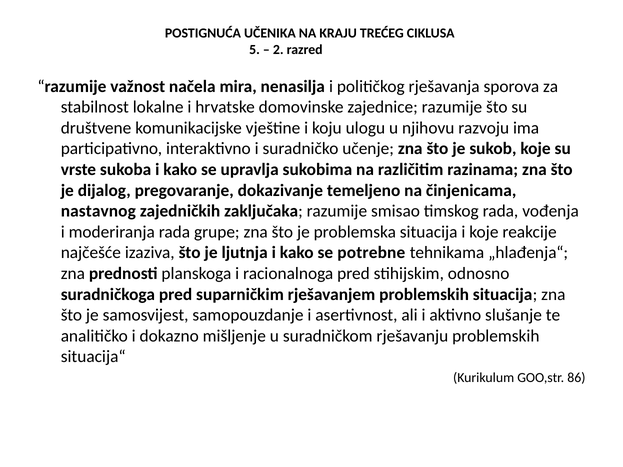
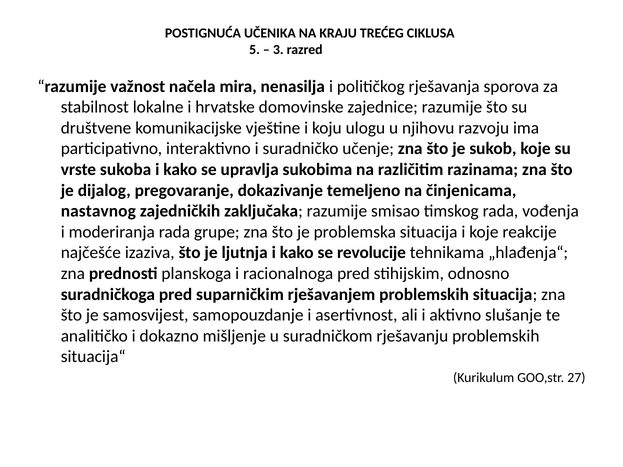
2: 2 -> 3 (278, 50)
potrebne: potrebne -> revolucije (371, 253)
86: 86 -> 27 (576, 378)
